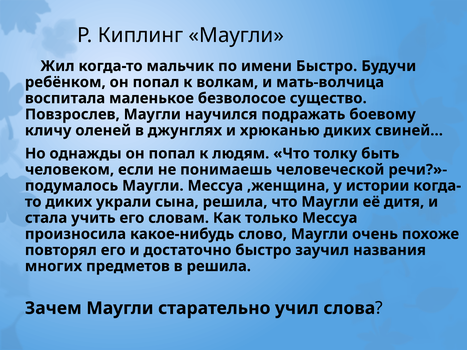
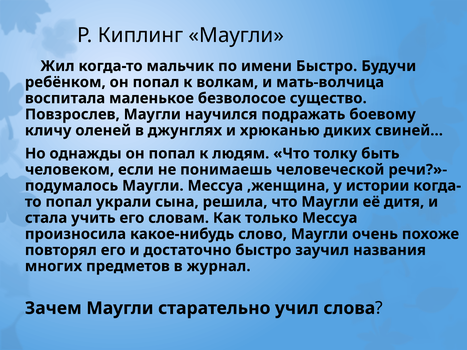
диких: диких -> попал (69, 202)
в решила: решила -> журнал (219, 266)
